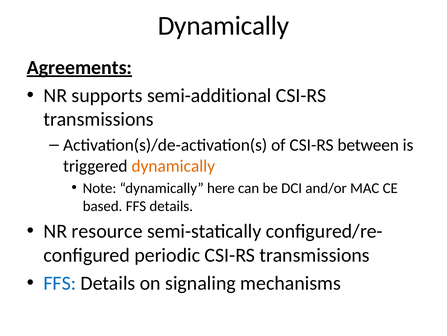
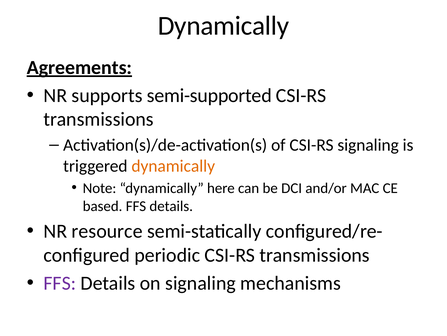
semi-additional: semi-additional -> semi-supported (209, 95)
CSI-RS between: between -> signaling (368, 145)
FFS colour: blue -> purple (60, 283)
